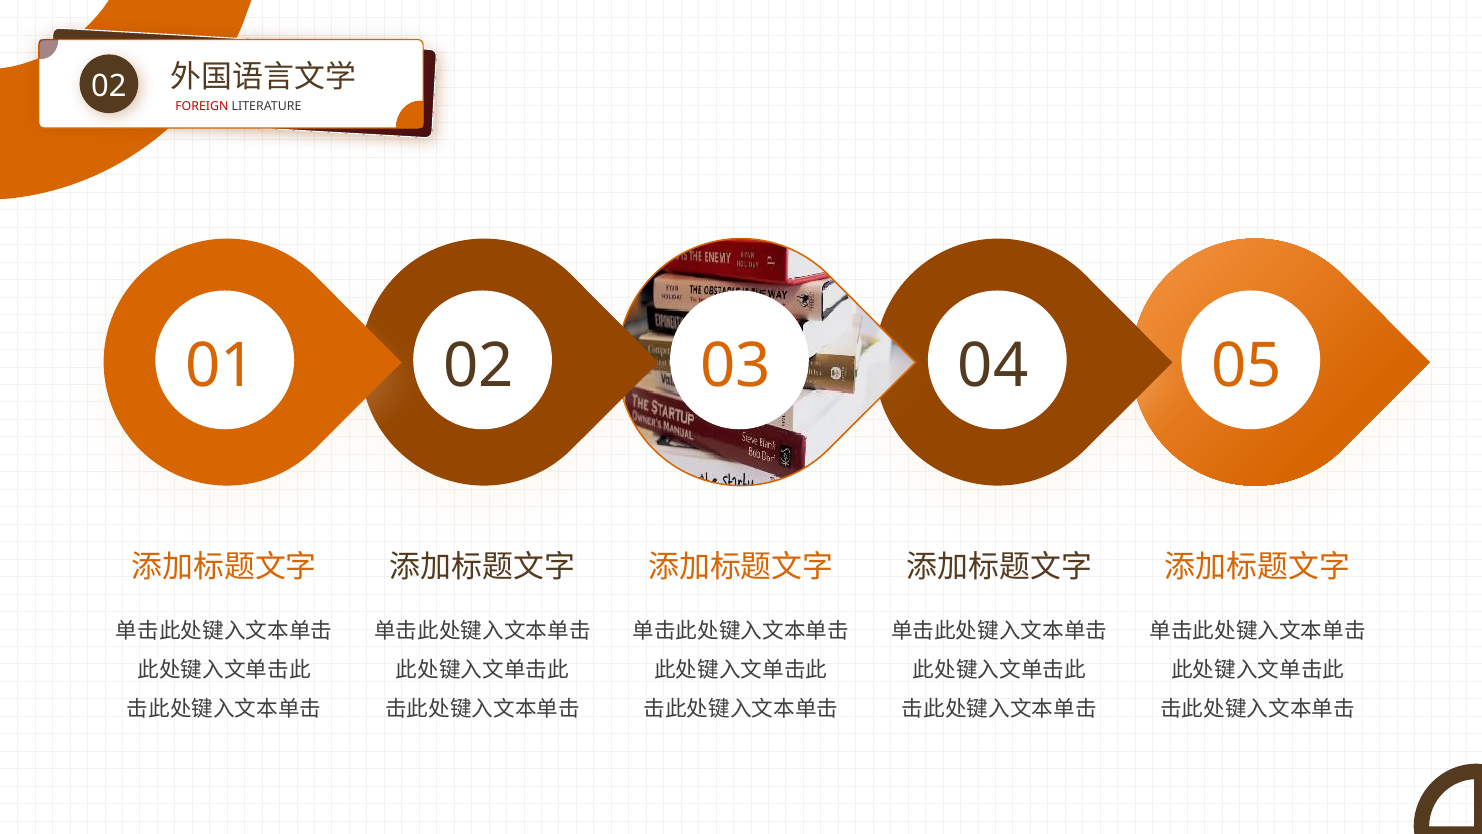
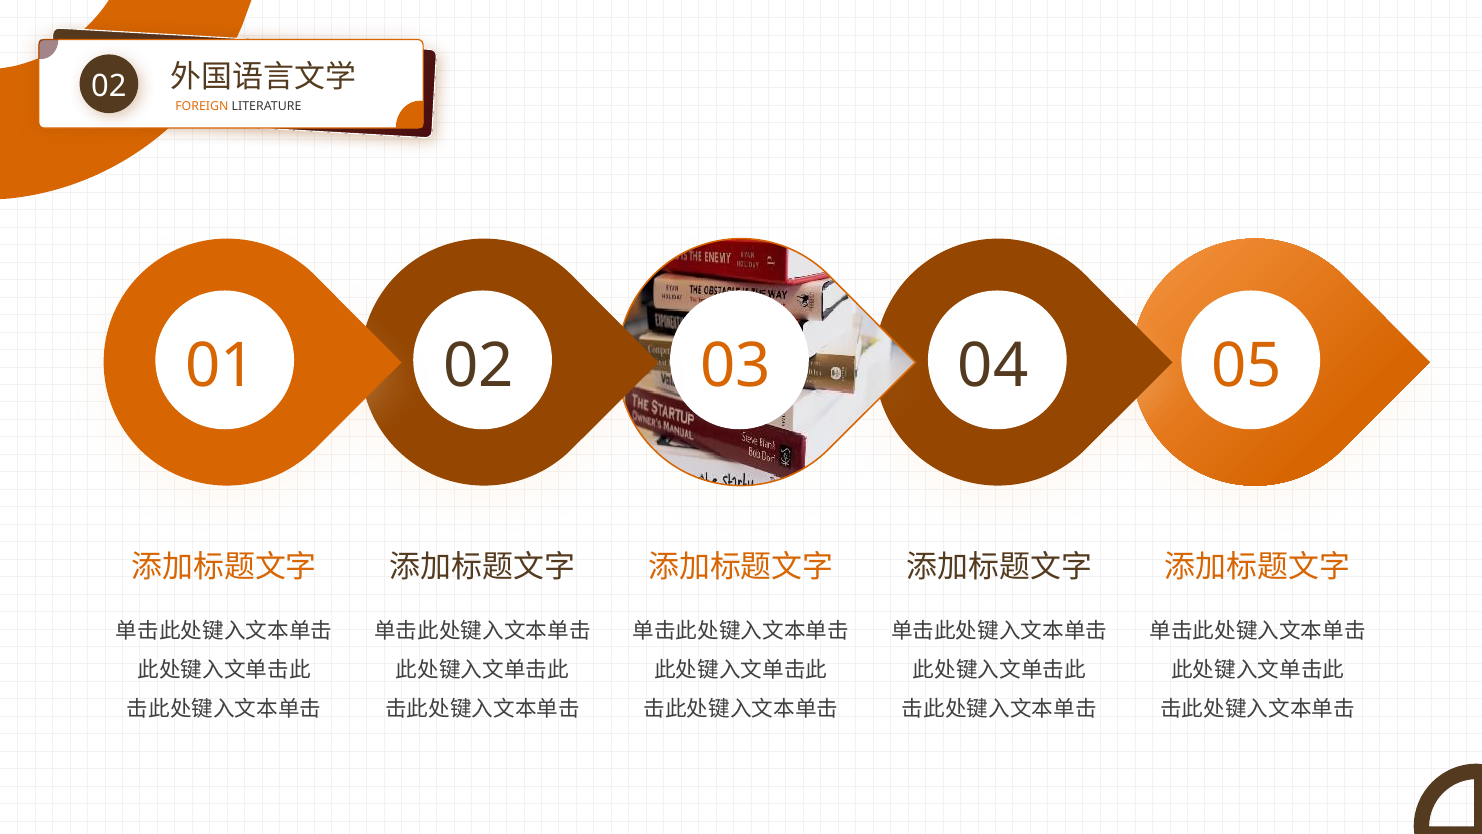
FOREIGN colour: red -> orange (202, 107)
